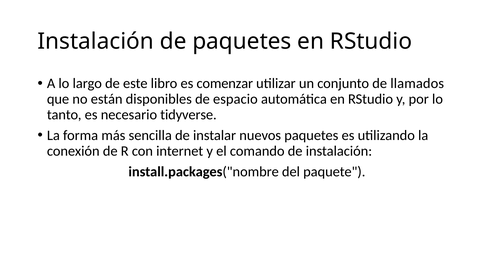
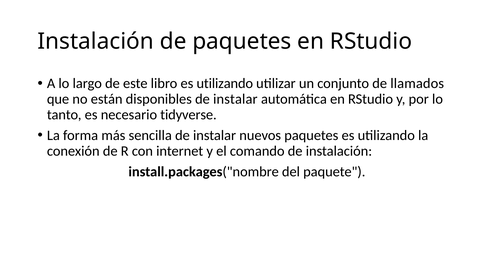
libro es comenzar: comenzar -> utilizando (225, 84)
disponibles de espacio: espacio -> instalar (235, 99)
